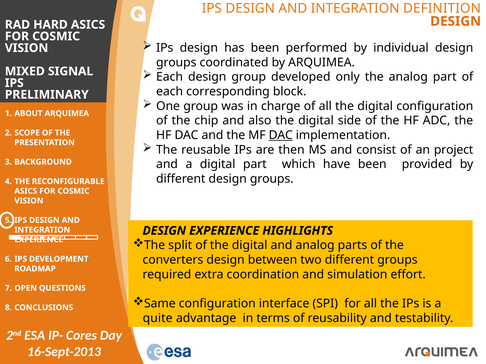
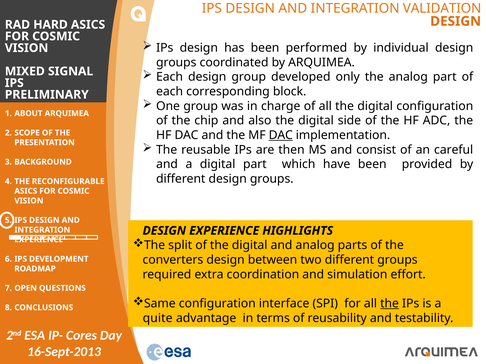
DEFINITION: DEFINITION -> VALIDATION (442, 8)
project: project -> careful (454, 150)
the underline: none -> present (390, 304)
